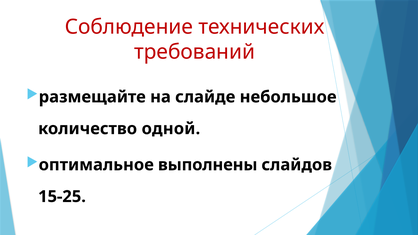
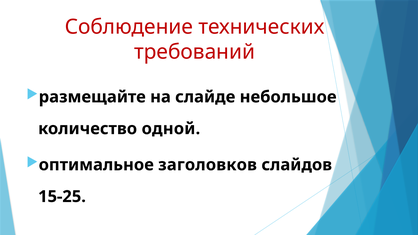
выполнены: выполнены -> заголовков (208, 165)
